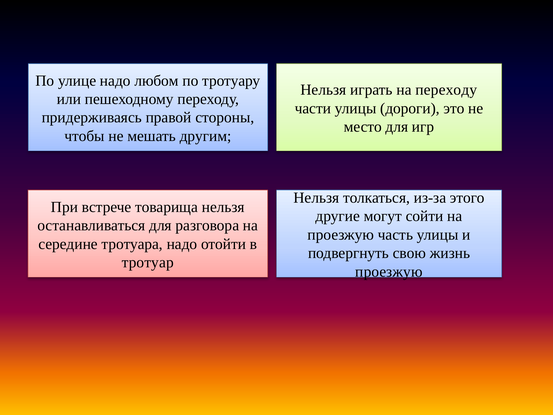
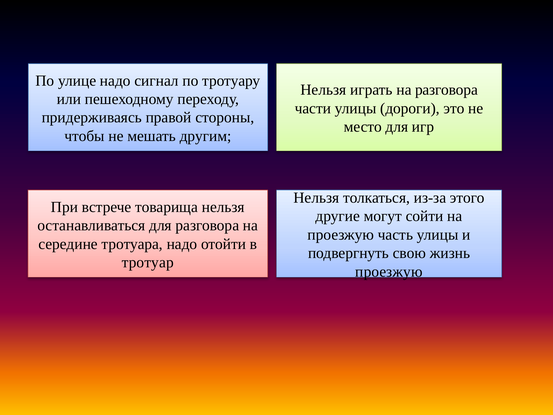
любом: любом -> сигнал (156, 81)
на переходу: переходу -> разговора (446, 90)
